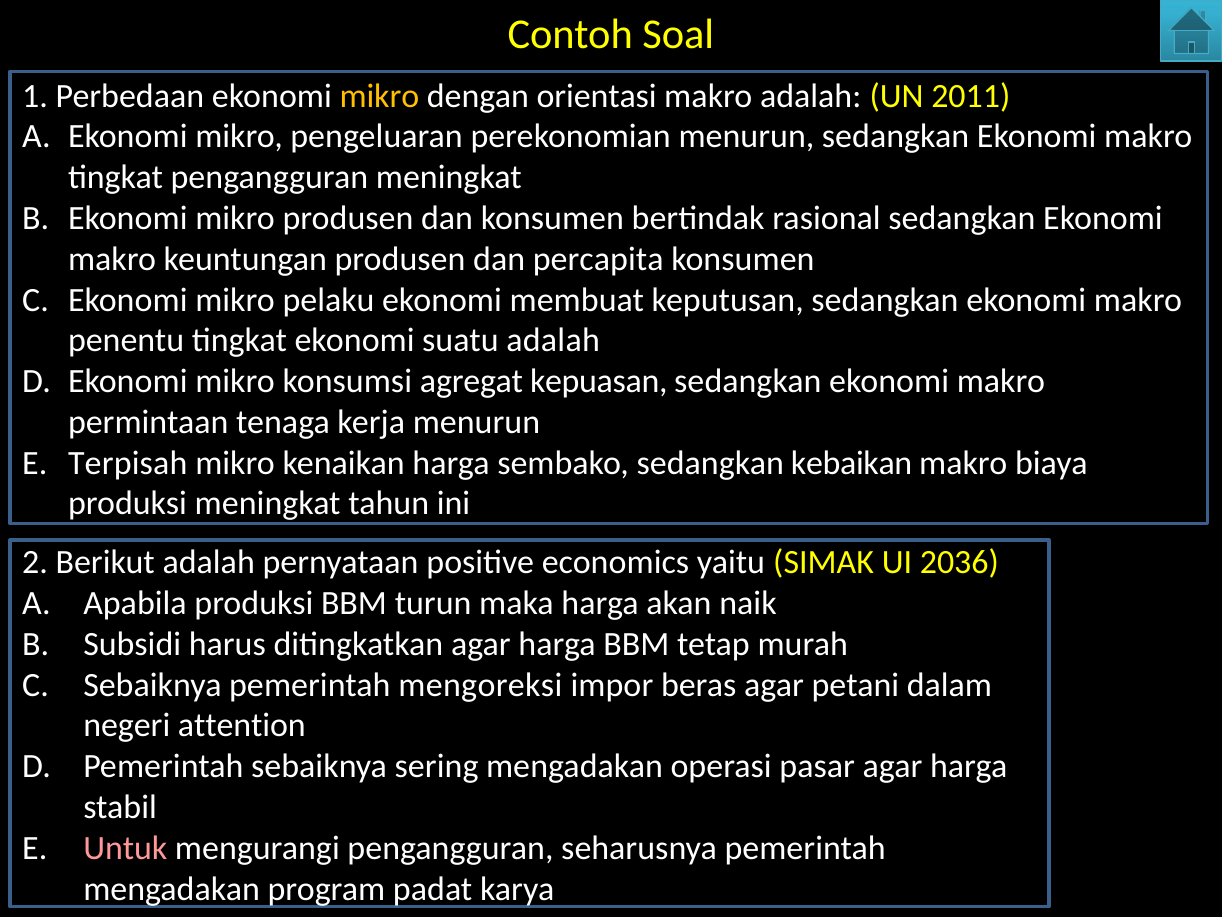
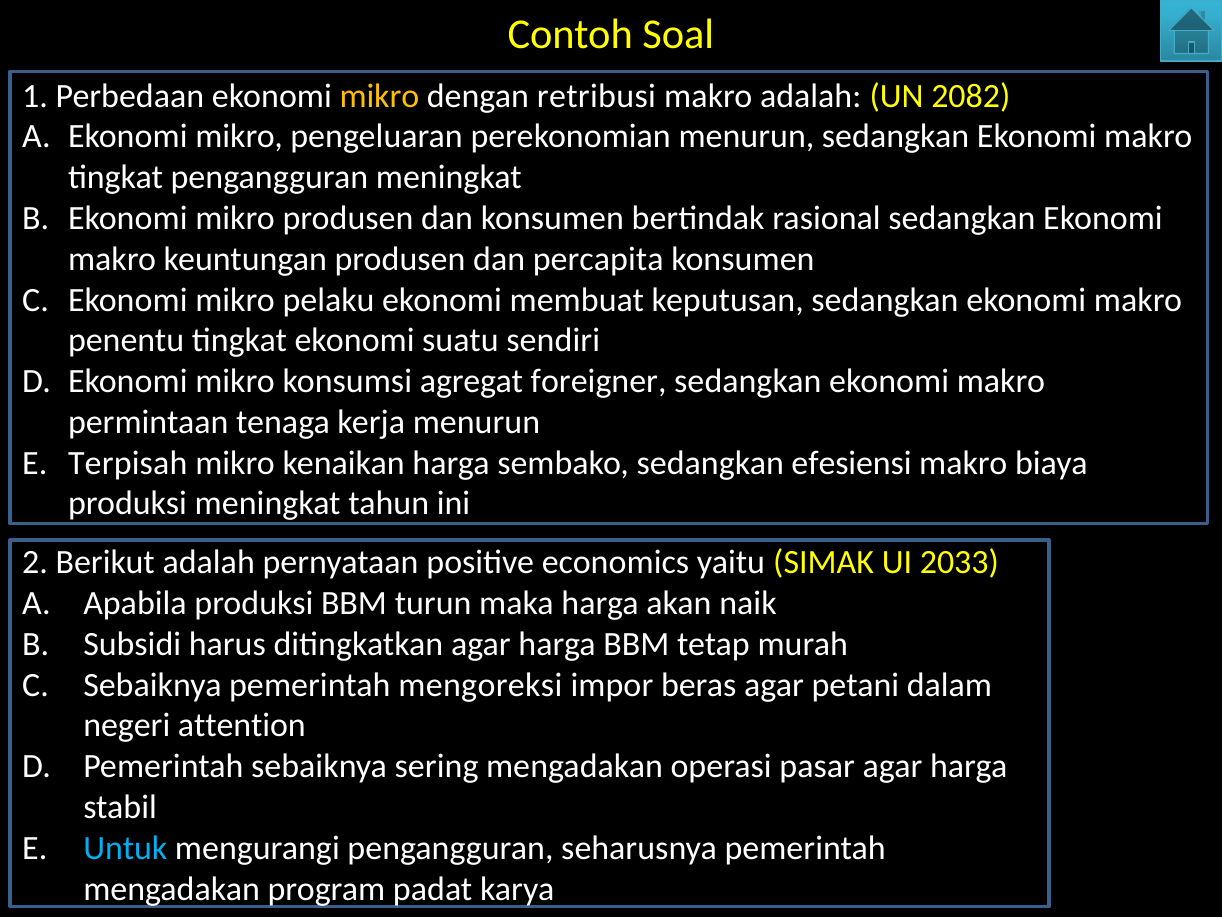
orientasi: orientasi -> retribusi (596, 96)
2011: 2011 -> 2082 (971, 96)
suatu adalah: adalah -> sendiri (553, 340)
kepuasan: kepuasan -> foreigner (599, 381)
kebaikan: kebaikan -> efesiensi (852, 463)
2036: 2036 -> 2033 (959, 562)
Untuk colour: pink -> light blue (125, 848)
